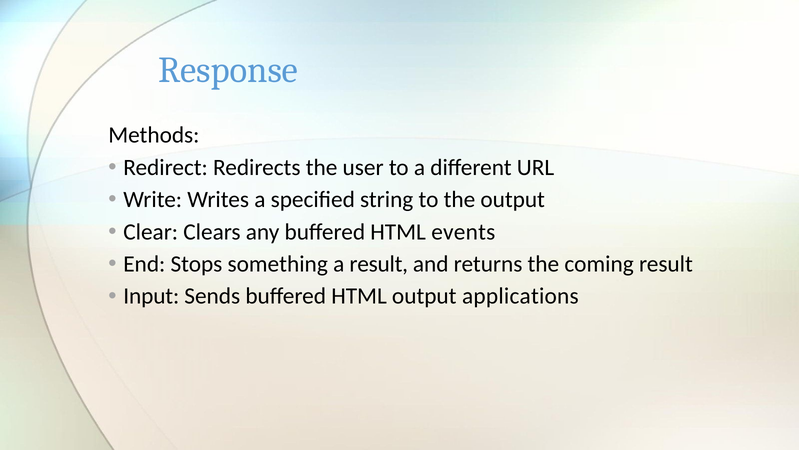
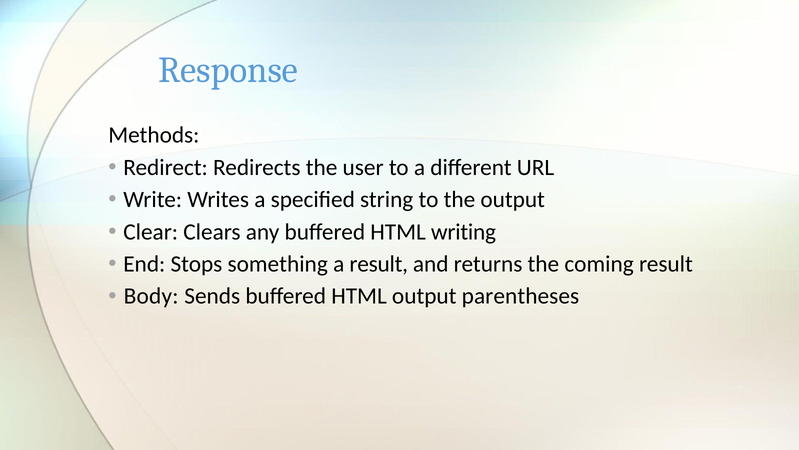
events: events -> writing (463, 232)
Input: Input -> Body (151, 296)
applications: applications -> parentheses (520, 296)
